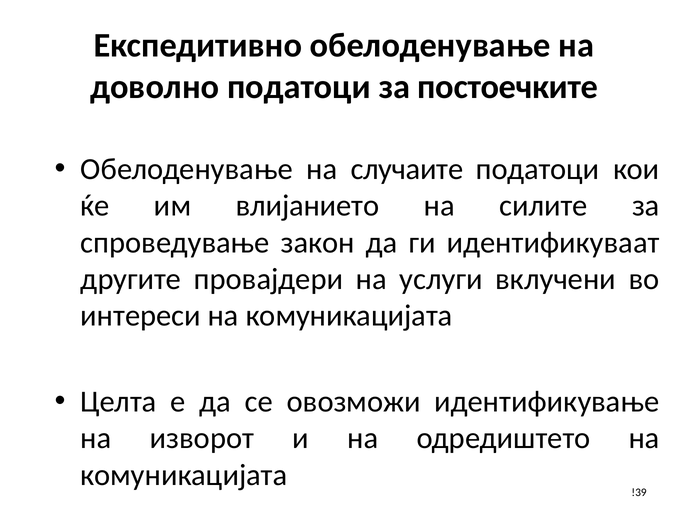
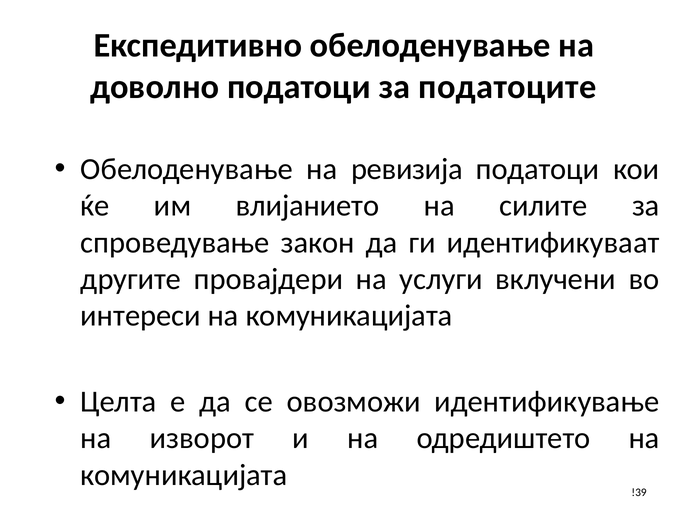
постоечките: постоечките -> податоците (507, 87)
случаите: случаите -> ревизија (407, 169)
